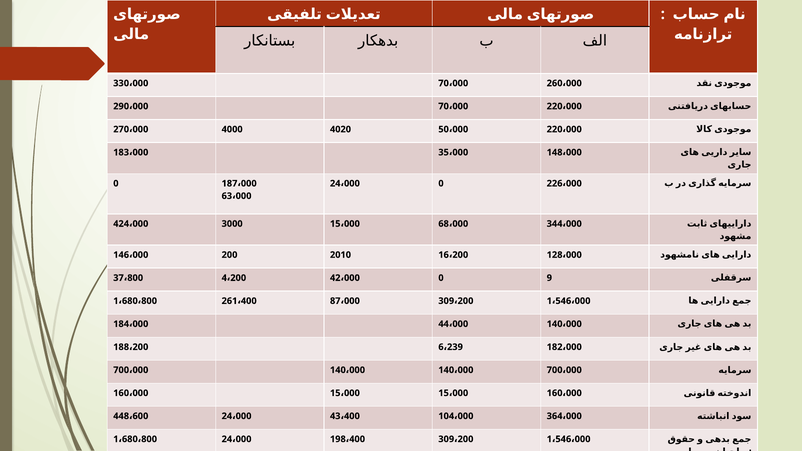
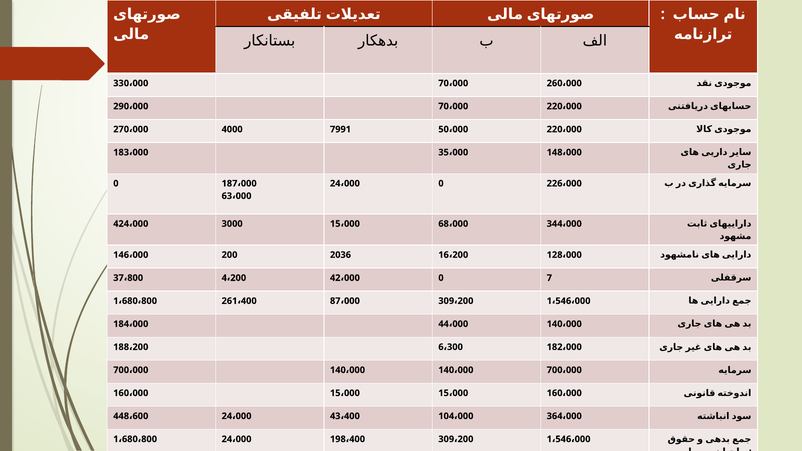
4020: 4020 -> 7991 (340, 129)
2010: 2010 -> 2036 (340, 255)
9: 9 -> 7 (549, 278)
239: 239 -> 300 (455, 347)
